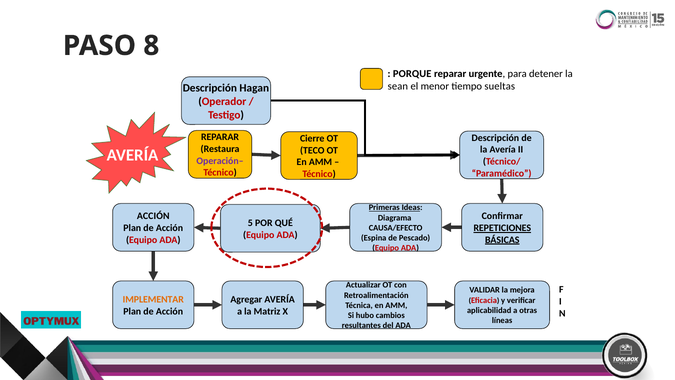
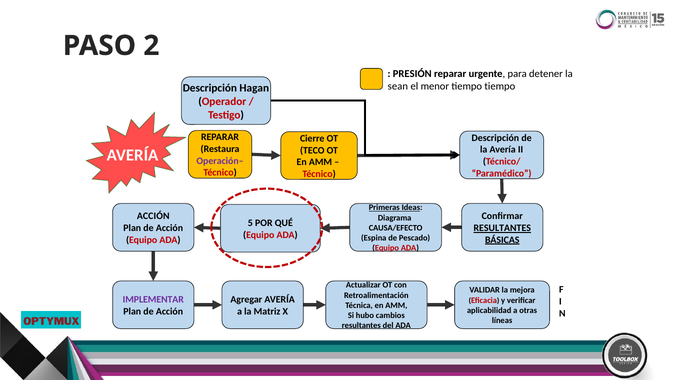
8: 8 -> 2 (151, 46)
PORQUE: PORQUE -> PRESIÓN (412, 74)
tiempo sueltas: sueltas -> tiempo (500, 86)
REPETICIONES: REPETICIONES -> RESULTANTES (502, 228)
IMPLEMENTAR colour: orange -> purple (153, 299)
